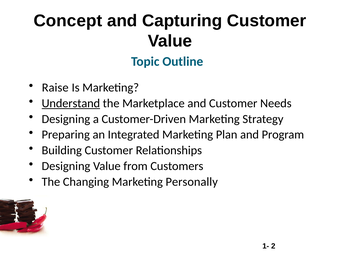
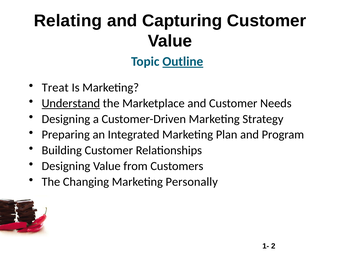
Concept: Concept -> Relating (68, 21)
Outline underline: none -> present (183, 62)
Raise: Raise -> Treat (55, 88)
